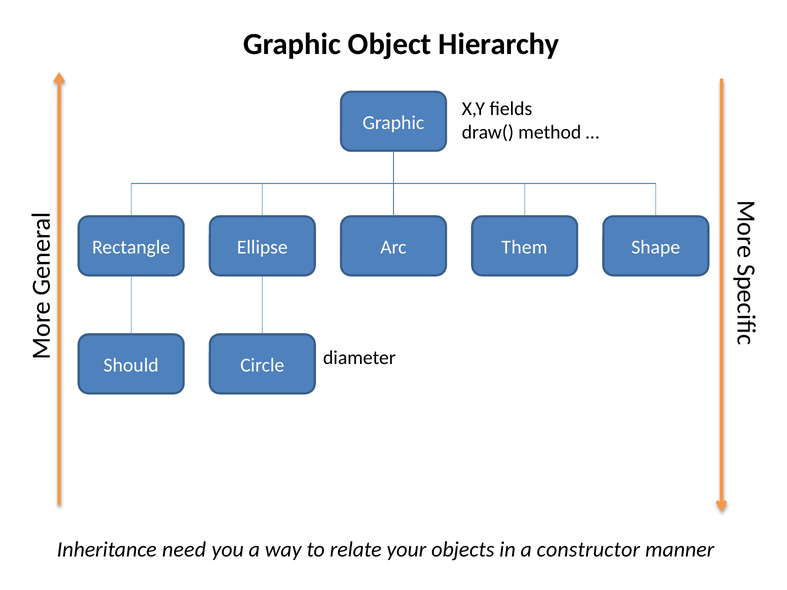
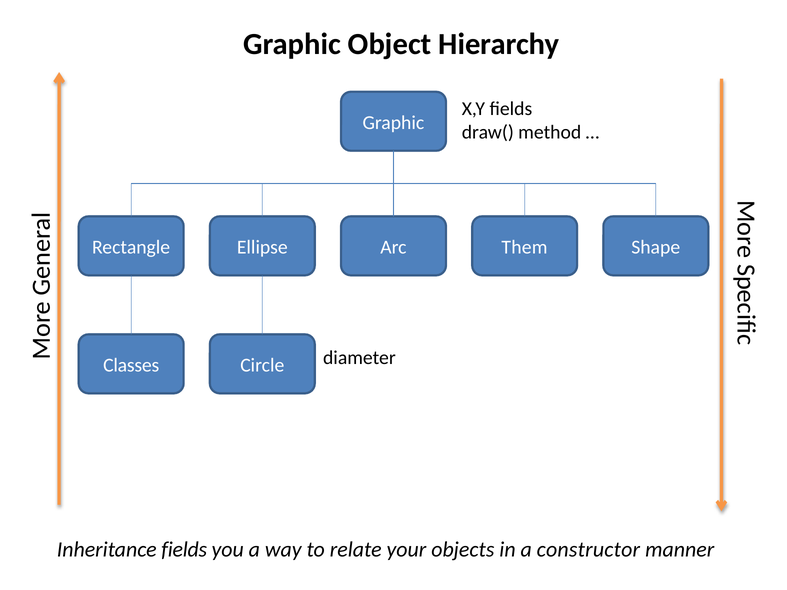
Should: Should -> Classes (131, 365)
Inheritance need: need -> fields (184, 550)
